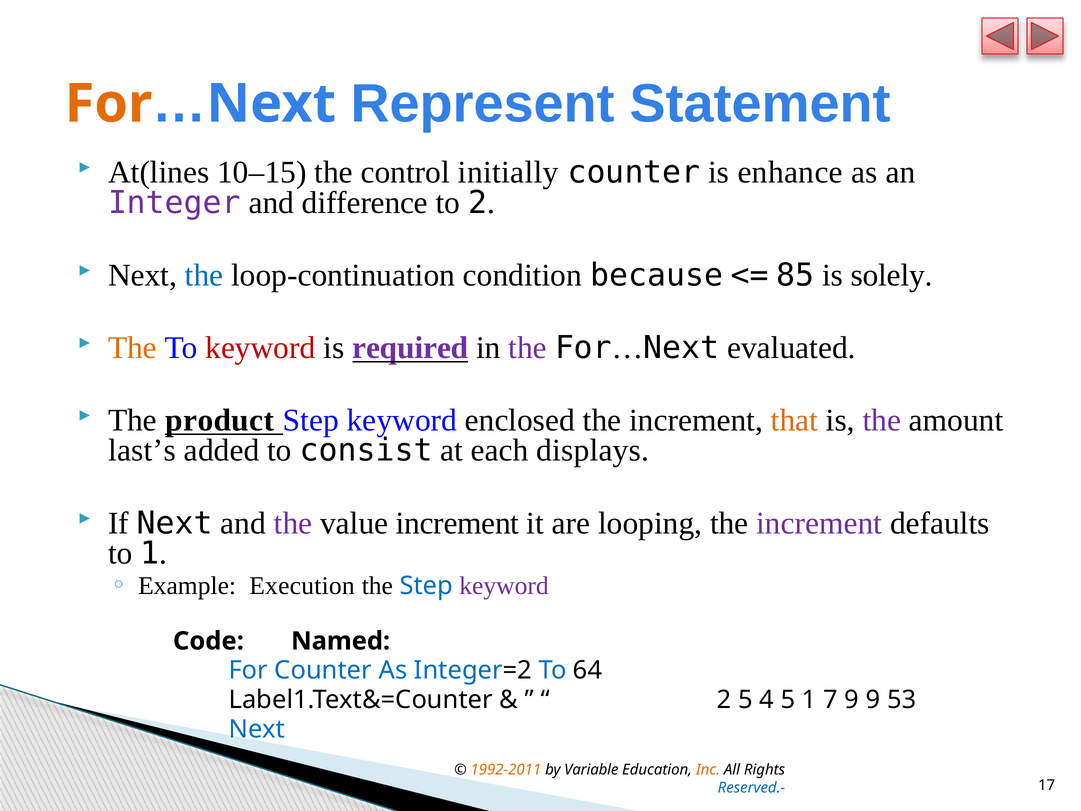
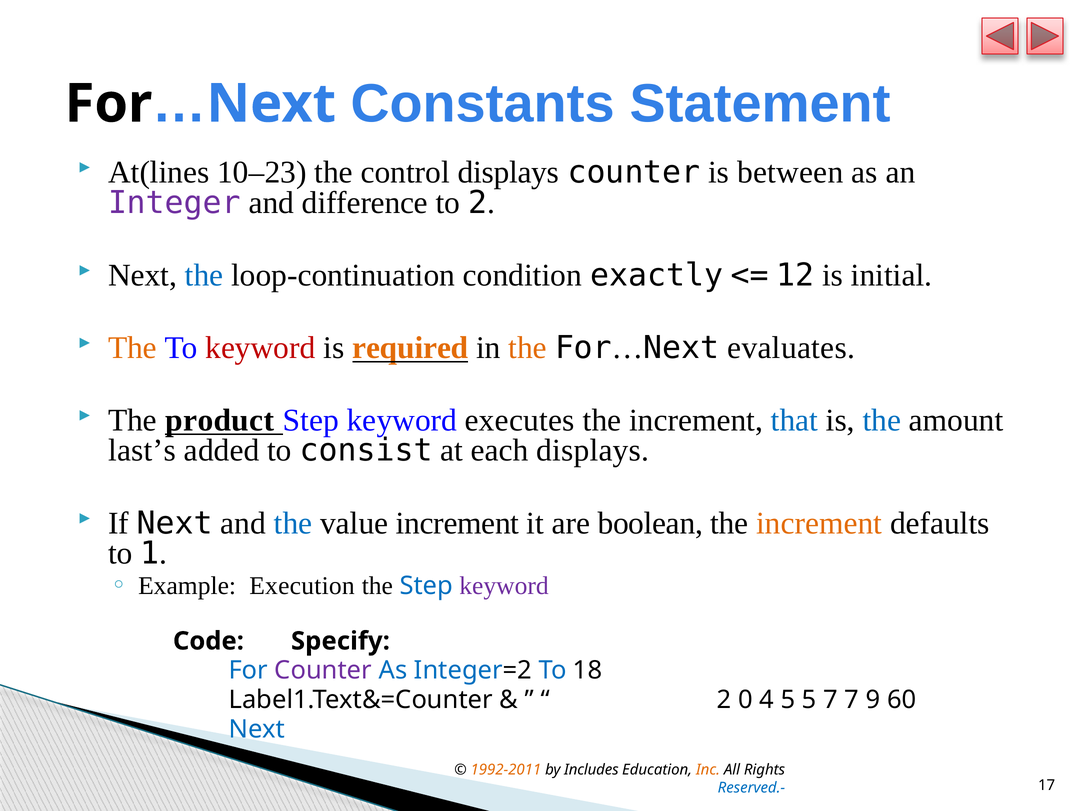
For colour: orange -> black (108, 104)
Represent: Represent -> Constants (483, 104)
10–15: 10–15 -> 10–23 (262, 172)
control initially: initially -> displays (508, 172)
enhance: enhance -> between (790, 172)
because: because -> exactly (657, 275)
85: 85 -> 12 (795, 275)
solely: solely -> initial (892, 275)
required colour: purple -> orange (410, 348)
the colour: purple -> orange (528, 348)
evaluated: evaluated -> evaluates (791, 348)
enclosed: enclosed -> executes (520, 420)
that colour: orange -> blue (794, 420)
the colour: purple -> blue (882, 420)
the colour: purple -> blue (293, 523)
looping: looping -> boolean (650, 523)
increment colour: purple -> orange (819, 523)
Named: Named -> Specify (340, 641)
Counter colour: blue -> purple (323, 670)
64: 64 -> 18 (588, 670)
2 5: 5 -> 0 (746, 700)
5 1: 1 -> 5 (809, 700)
7 9: 9 -> 7 (852, 700)
53: 53 -> 60 (902, 700)
Variable: Variable -> Includes (591, 769)
